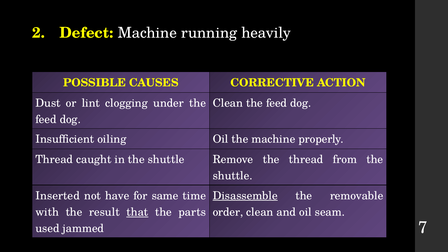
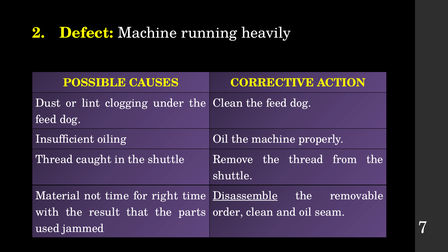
Inserted: Inserted -> Material (58, 196)
not have: have -> time (117, 196)
same: same -> right (165, 196)
that underline: present -> none (137, 212)
